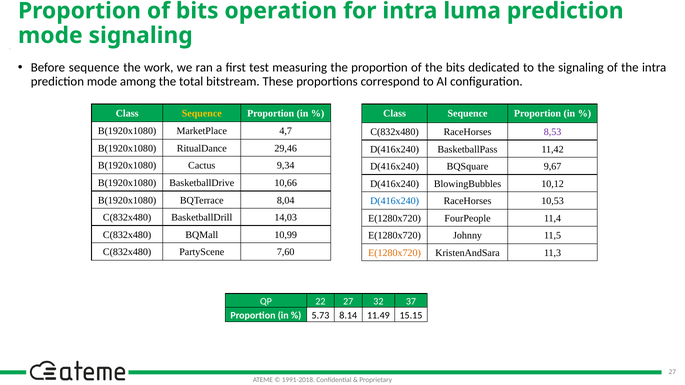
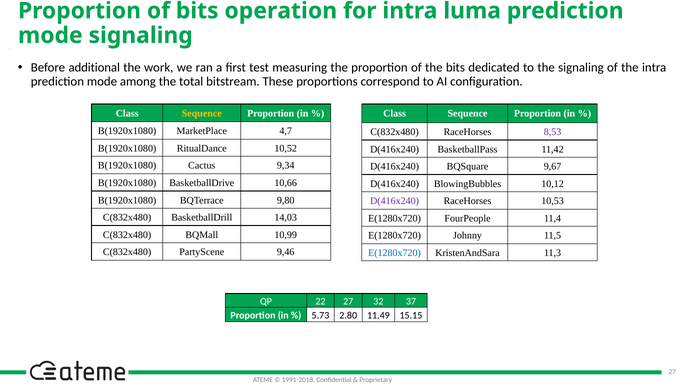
Before sequence: sequence -> additional (94, 68)
29,46: 29,46 -> 10,52 (286, 149)
8,04: 8,04 -> 9,80 (286, 200)
D(416x240 colour: blue -> purple (395, 201)
7,60: 7,60 -> 9,46 (286, 252)
E(1280x720 colour: orange -> blue (395, 253)
8.14: 8.14 -> 2.80 (348, 316)
